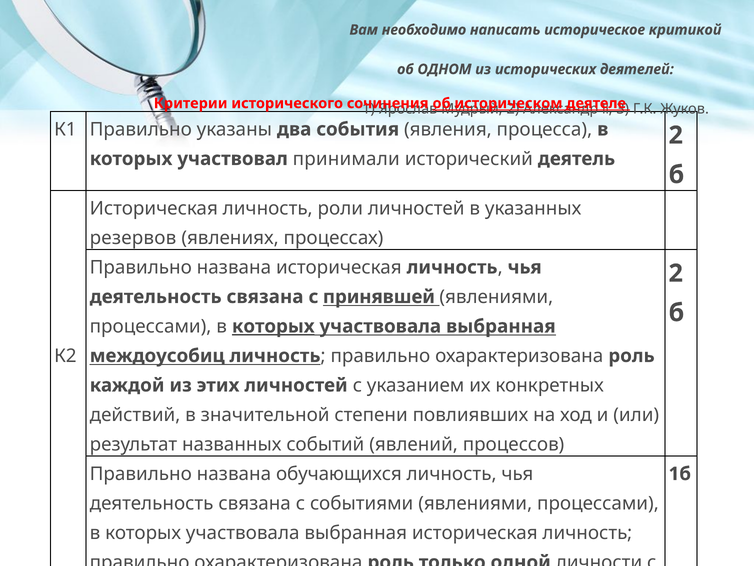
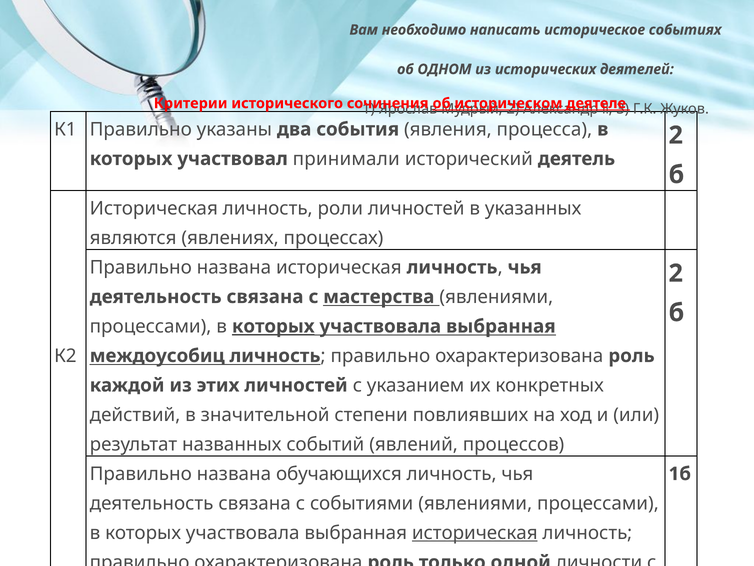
критикой: критикой -> событиях (685, 30)
резервов: резервов -> являются (133, 238)
принявшей: принявшей -> мастерства (379, 297)
историческая underline: none -> present (475, 532)
